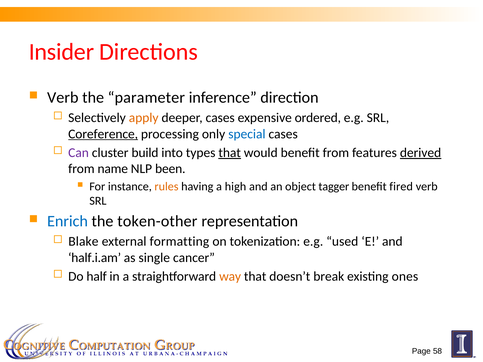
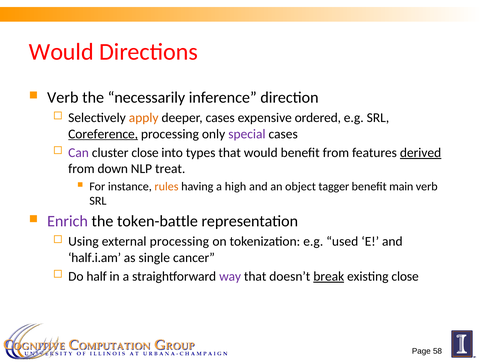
Insider: Insider -> Would (61, 52)
parameter: parameter -> necessarily (146, 98)
special colour: blue -> purple (247, 134)
cluster build: build -> close (145, 153)
that underline: present -> none (230, 153)
name: name -> down (113, 169)
been: been -> treat (170, 169)
fired: fired -> main (401, 187)
Enrich colour: blue -> purple (67, 221)
token-other: token-other -> token-battle (157, 221)
Blake: Blake -> Using (83, 242)
external formatting: formatting -> processing (179, 242)
way colour: orange -> purple (230, 277)
break underline: none -> present (329, 277)
existing ones: ones -> close (405, 277)
